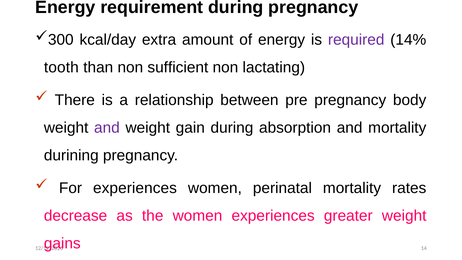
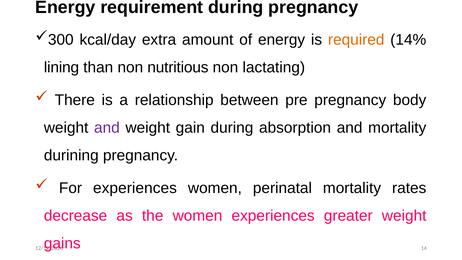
required colour: purple -> orange (356, 40)
tooth: tooth -> lining (61, 67)
sufficient: sufficient -> nutritious (178, 67)
